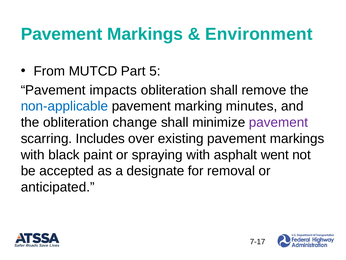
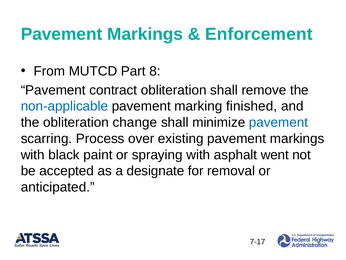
Environment: Environment -> Enforcement (259, 34)
5: 5 -> 8 (155, 71)
impacts: impacts -> contract (113, 90)
minutes: minutes -> finished (252, 106)
pavement colour: purple -> blue (278, 122)
Includes: Includes -> Process (100, 138)
